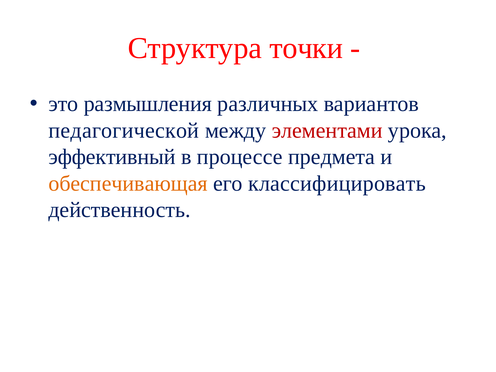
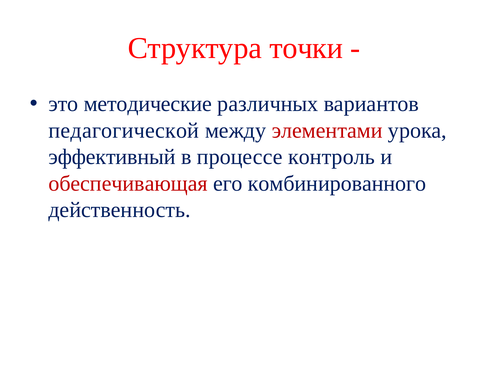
размышления: размышления -> методические (148, 104)
предмета: предмета -> контроль (331, 157)
обеспечивающая colour: orange -> red (128, 183)
классифицировать: классифицировать -> комбинированного (337, 183)
